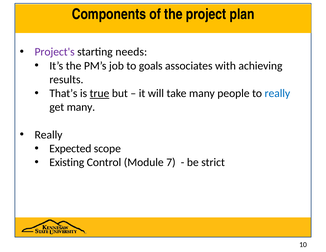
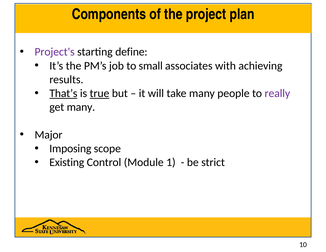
needs: needs -> define (131, 52)
goals: goals -> small (151, 66)
That’s underline: none -> present (63, 93)
really colour: blue -> purple (277, 93)
Really: Really -> Major (49, 135)
Expected: Expected -> Imposing (70, 149)
7: 7 -> 1 (171, 162)
